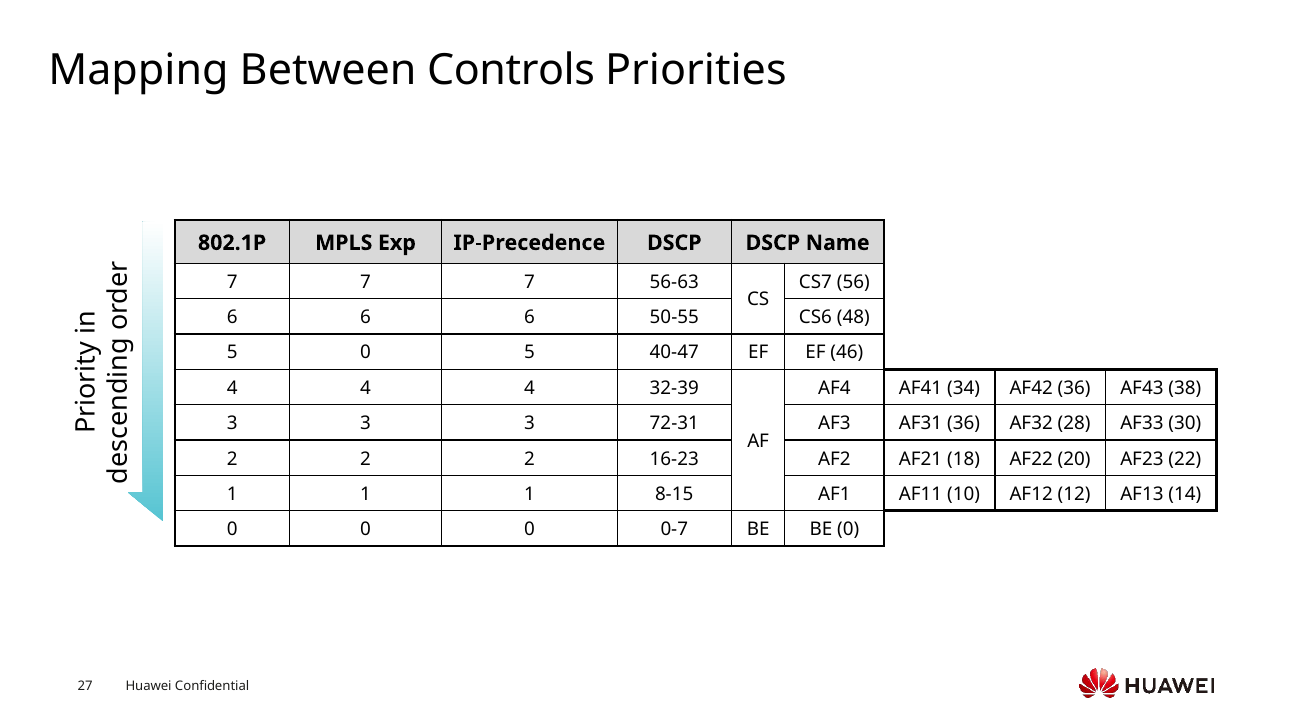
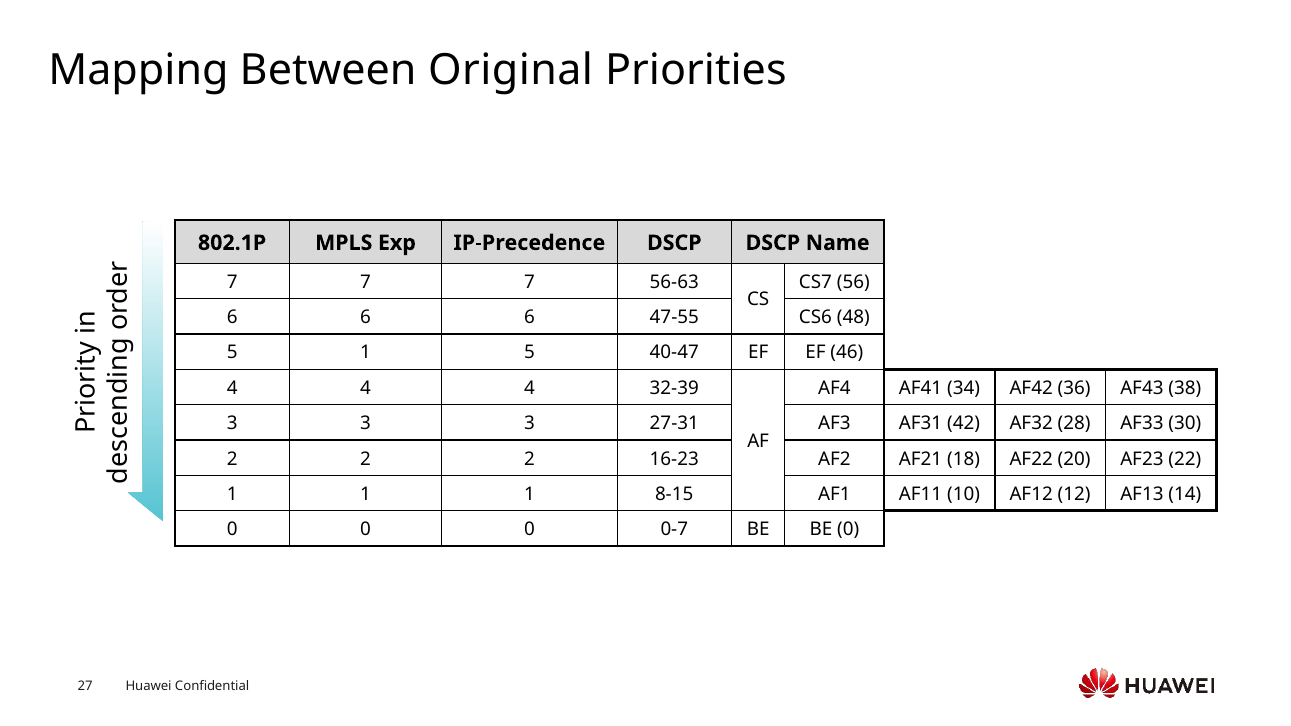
Controls: Controls -> Original (511, 70)
50-55: 50-55 -> 47-55 (674, 317)
5 0: 0 -> 1 (366, 353)
72-31: 72-31 -> 27-31 (674, 424)
AF31 36: 36 -> 42 (964, 424)
